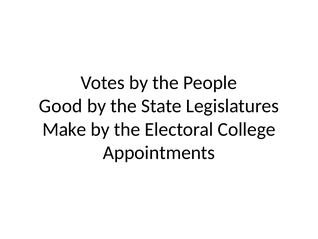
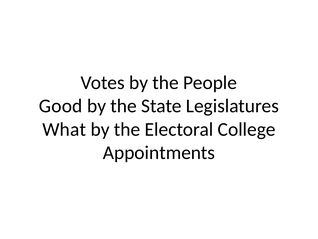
Make: Make -> What (64, 129)
